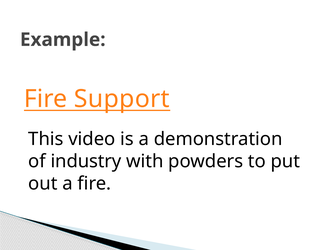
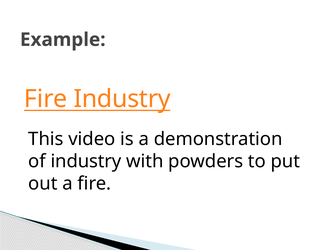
Fire Support: Support -> Industry (122, 99)
